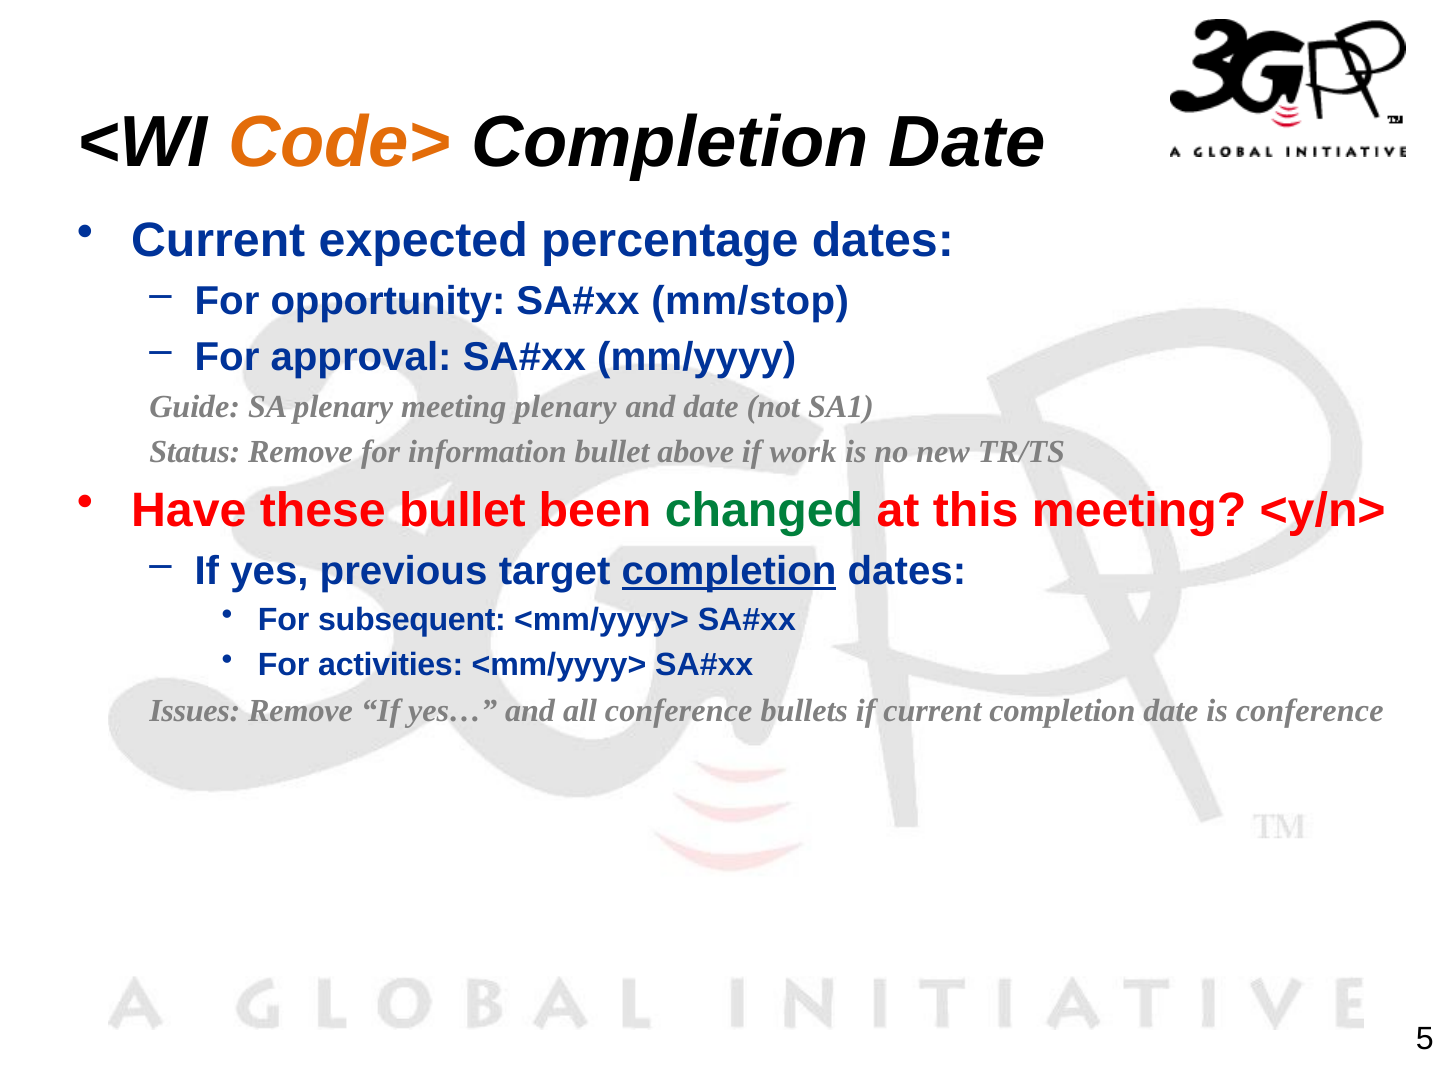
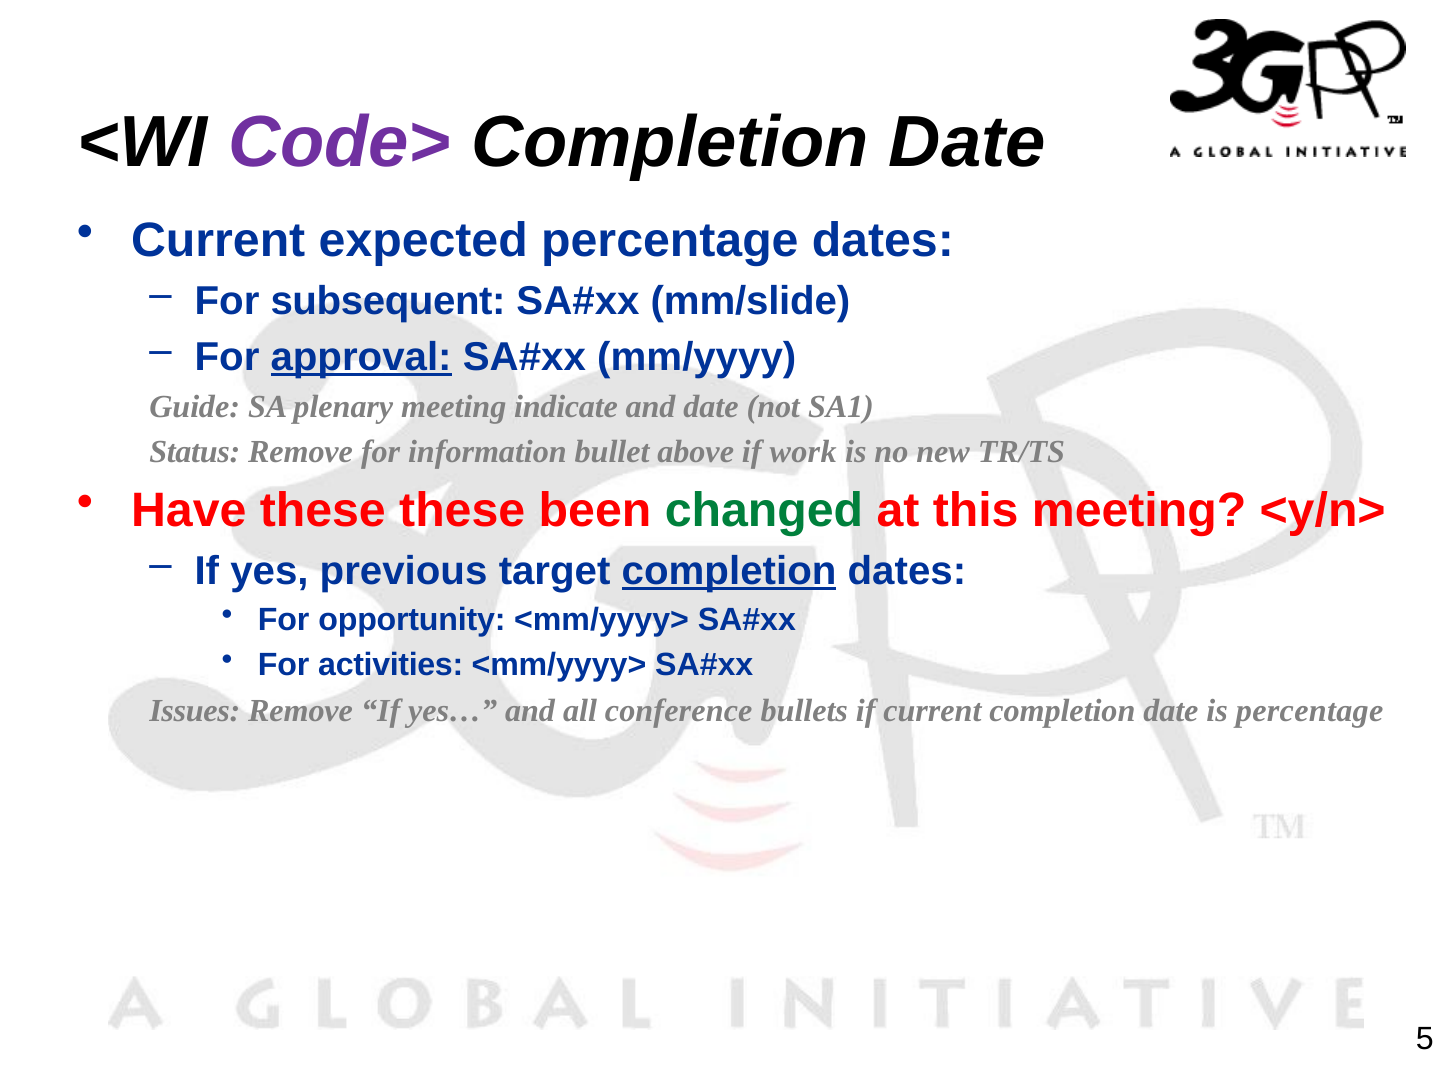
Code> colour: orange -> purple (340, 142)
opportunity: opportunity -> subsequent (388, 301)
mm/stop: mm/stop -> mm/slide (750, 301)
approval underline: none -> present (361, 357)
meeting plenary: plenary -> indicate (566, 406)
these bullet: bullet -> these (462, 510)
subsequent: subsequent -> opportunity (412, 620)
is conference: conference -> percentage (1310, 710)
